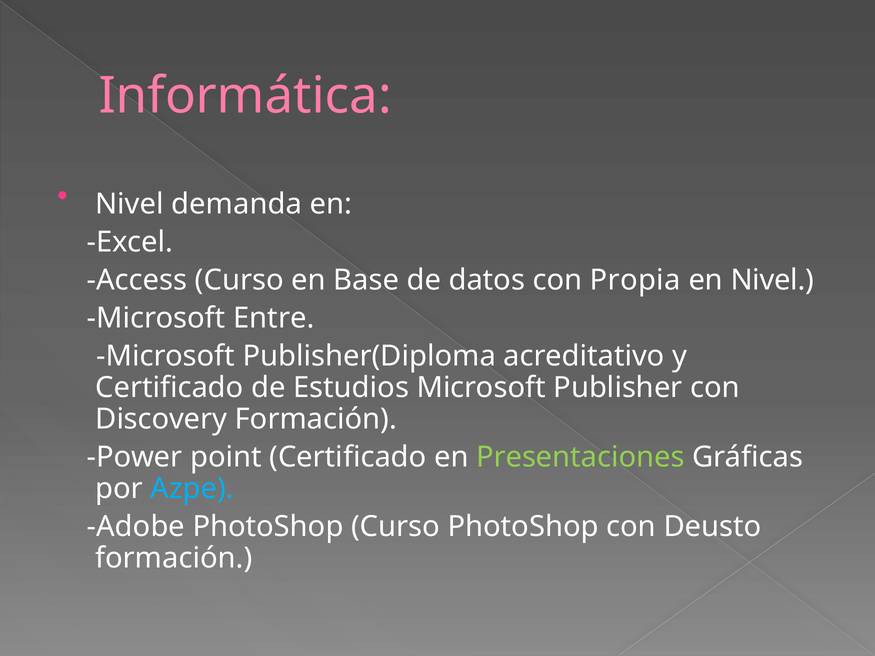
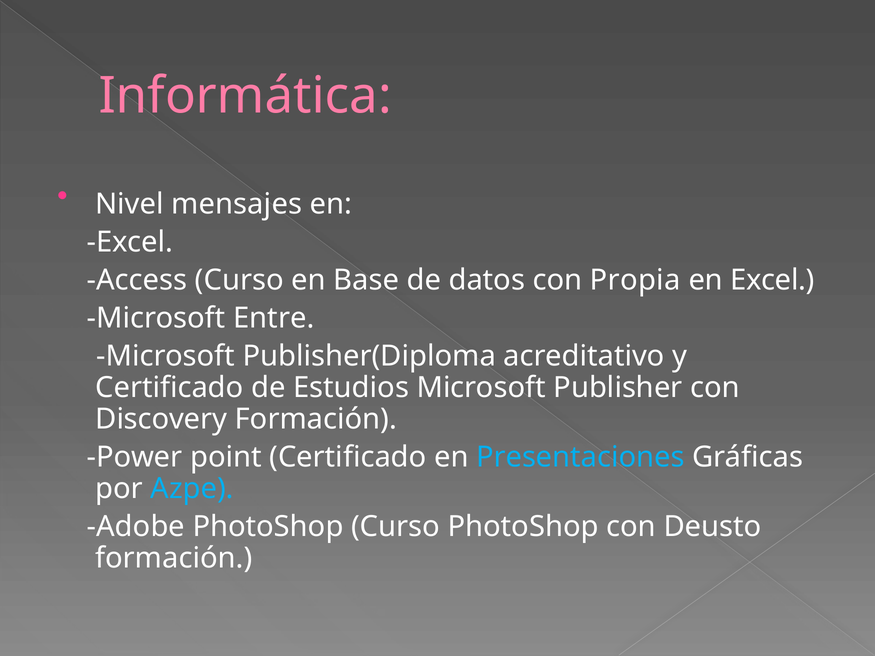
demanda: demanda -> mensajes (237, 204)
Nivel: Nivel -> Excel (772, 280)
Presentaciones colour: light green -> light blue (580, 457)
